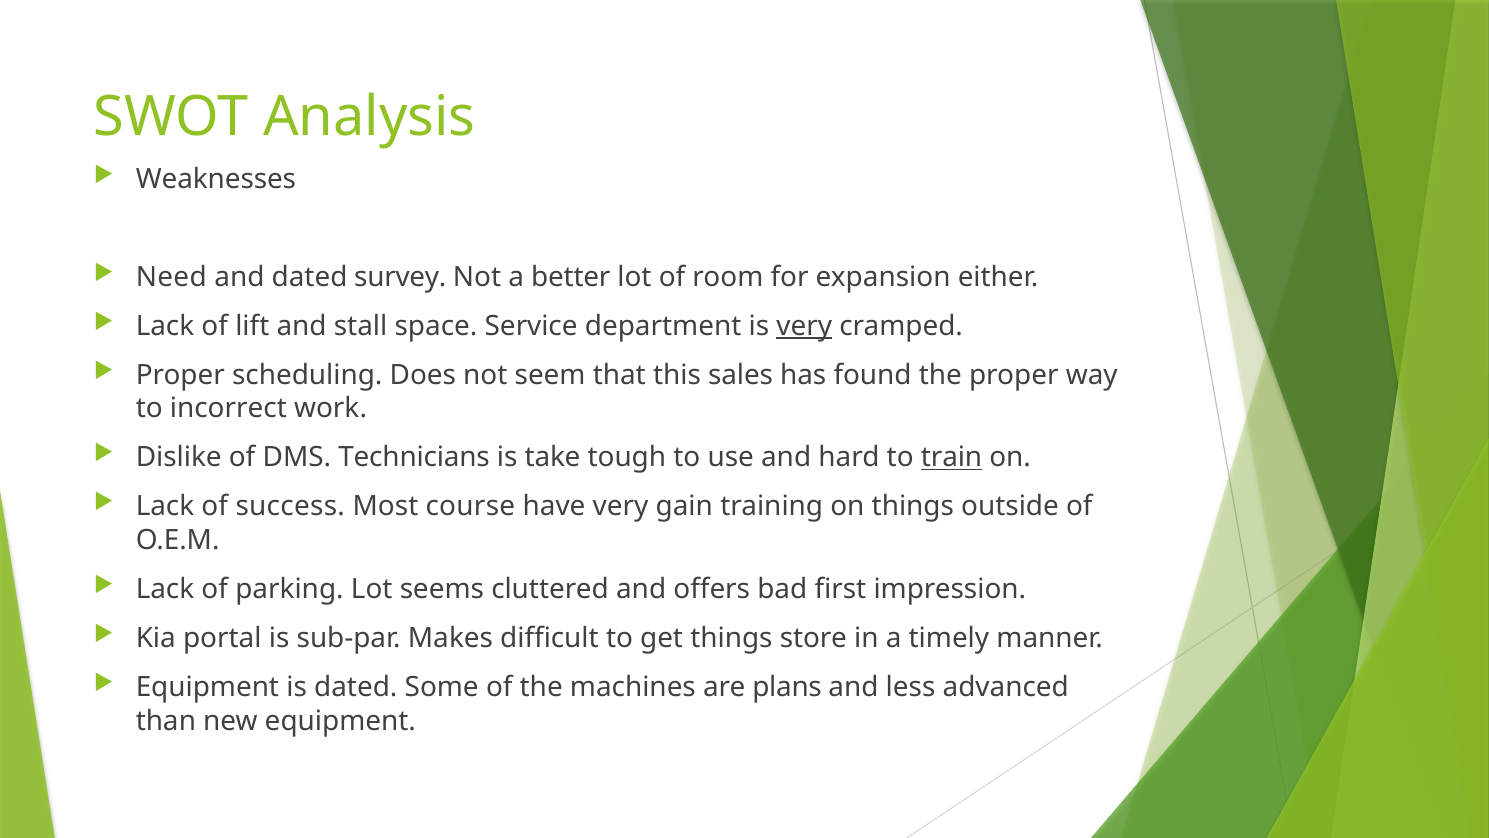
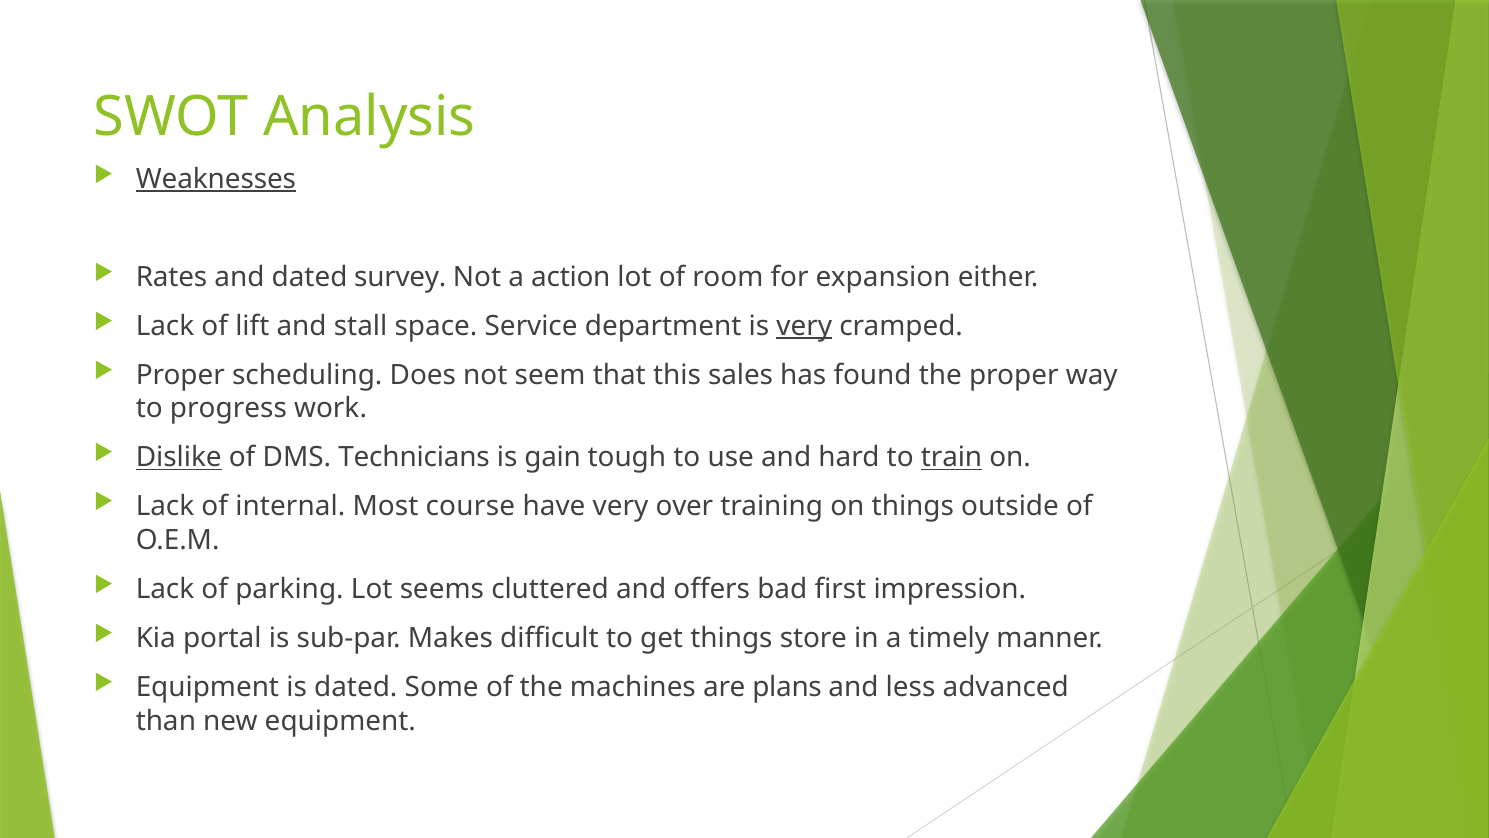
Weaknesses underline: none -> present (216, 179)
Need: Need -> Rates (172, 277)
better: better -> action (571, 277)
incorrect: incorrect -> progress (228, 408)
Dislike underline: none -> present (179, 457)
take: take -> gain (553, 457)
success: success -> internal (290, 506)
gain: gain -> over (684, 506)
